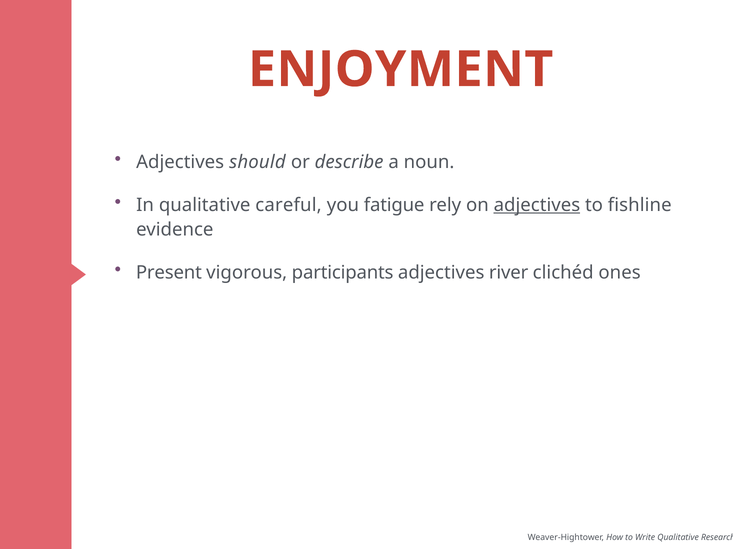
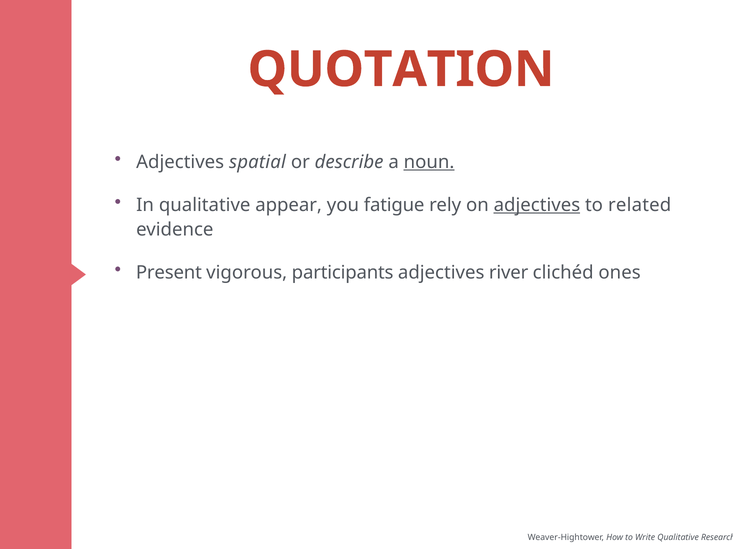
ENJOYMENT: ENJOYMENT -> QUOTATION (401, 70)
should: should -> spatial (257, 162)
noun underline: none -> present (429, 162)
careful: careful -> appear (289, 205)
fishline: fishline -> related (640, 205)
